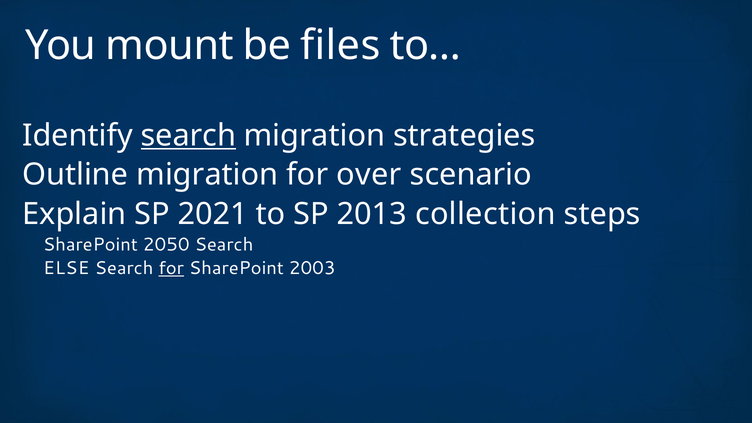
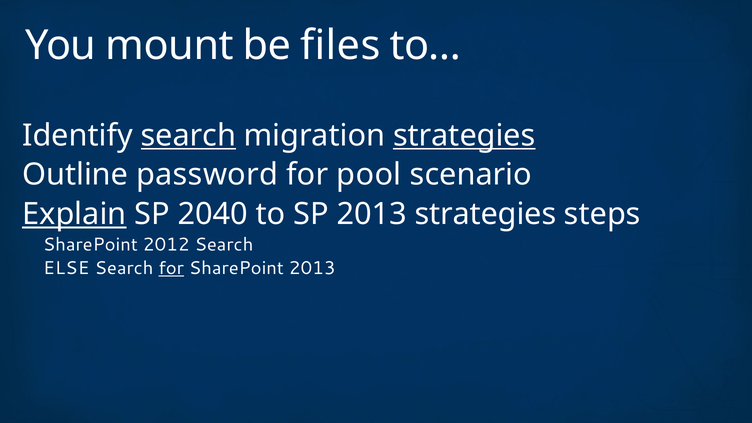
strategies underline: none -> present (464, 136)
Outline migration: migration -> password (207, 175)
over: over -> pool (369, 175)
Explain underline: none -> present (74, 214)
2021: 2021 -> 2040 (213, 214)
2013 collection: collection -> strategies (486, 214)
2050: 2050 -> 2012 (166, 244)
SharePoint 2003: 2003 -> 2013 (312, 268)
